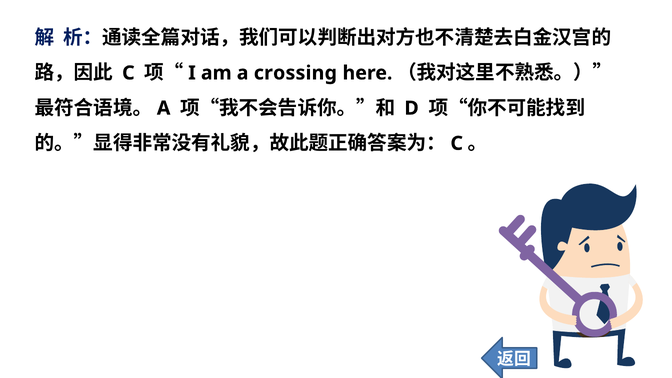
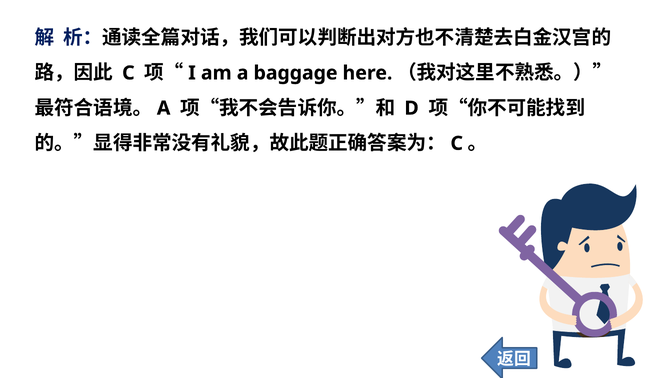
crossing: crossing -> baggage (296, 73)
